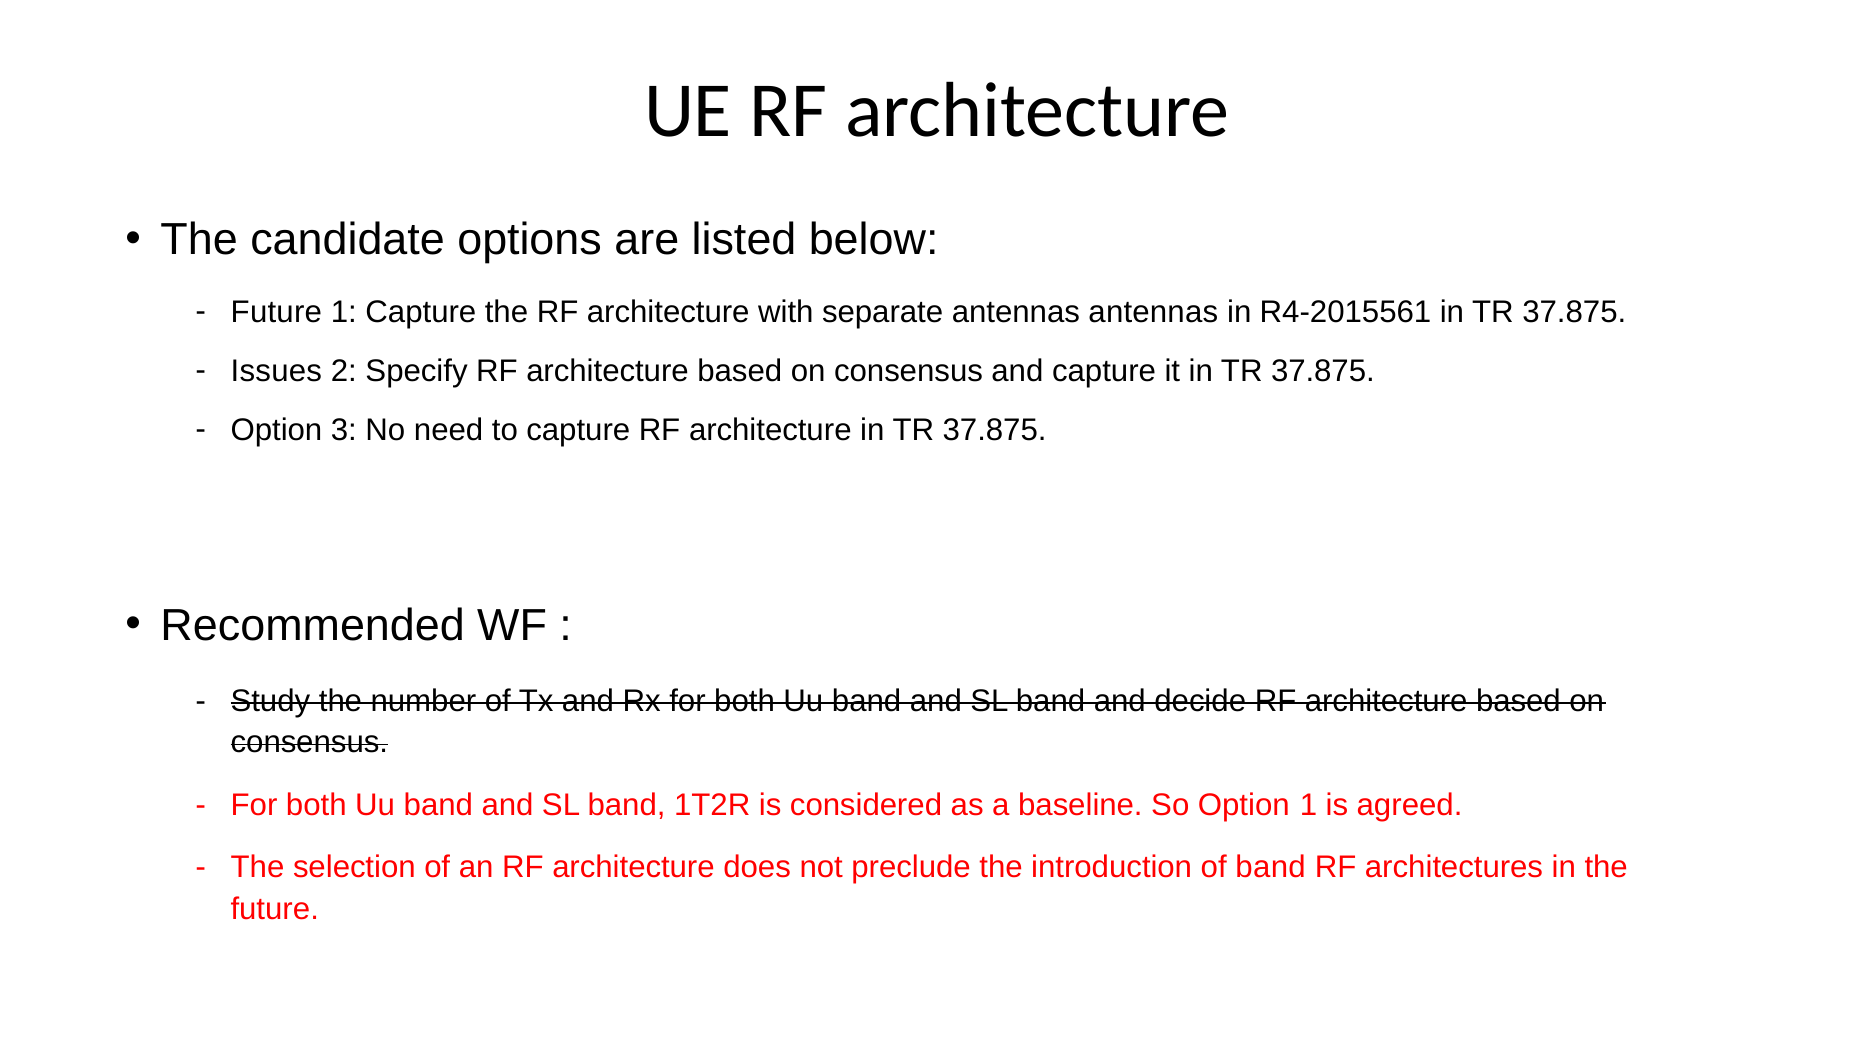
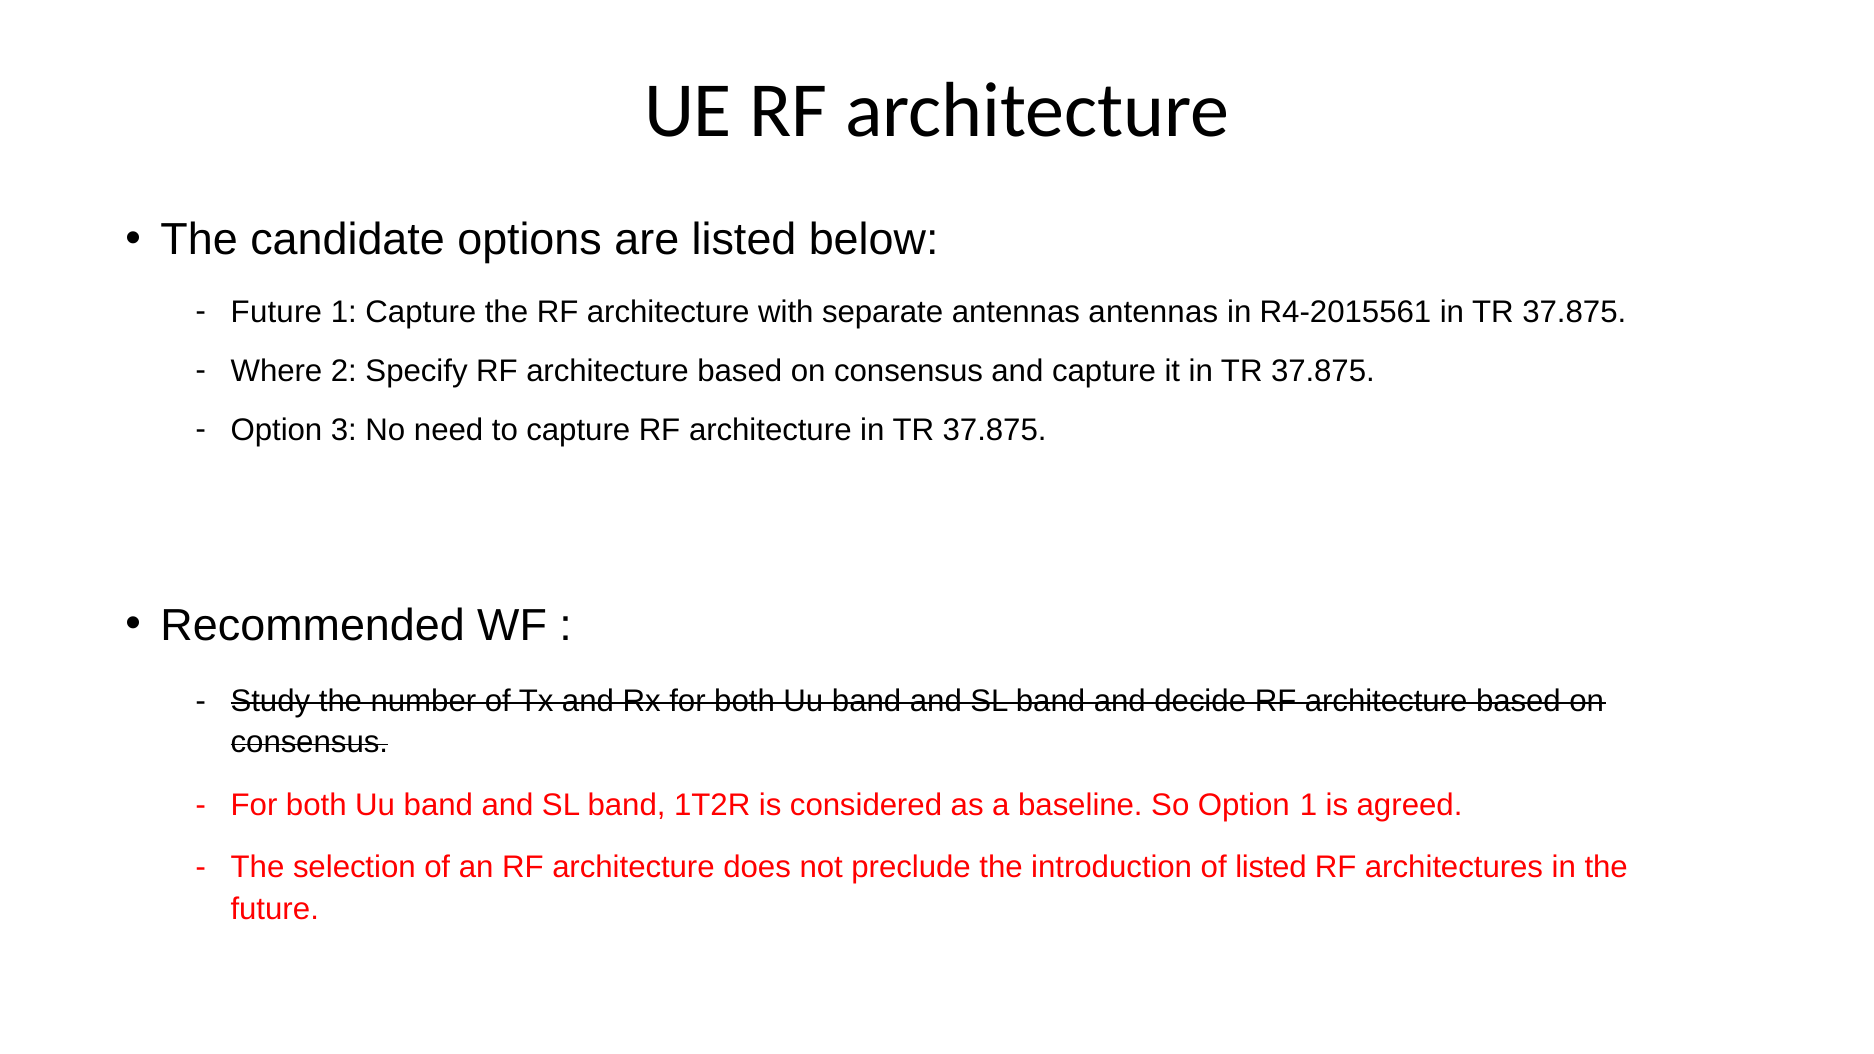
Issues: Issues -> Where (277, 371)
of band: band -> listed (1271, 868)
